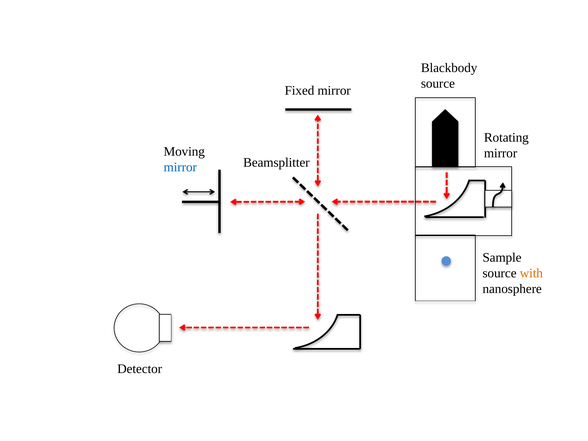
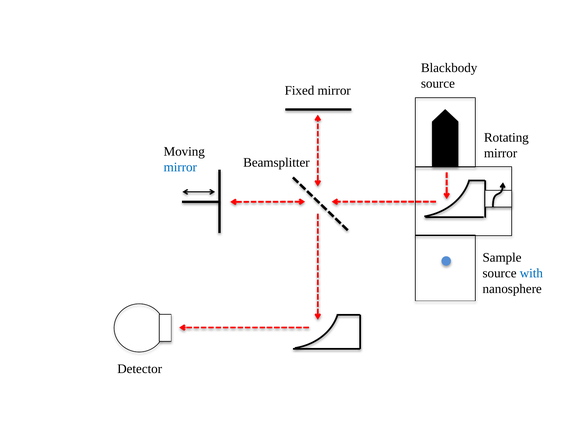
with colour: orange -> blue (531, 273)
